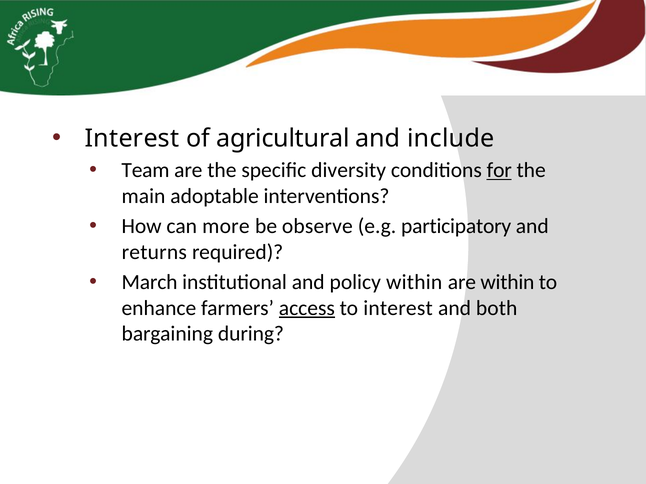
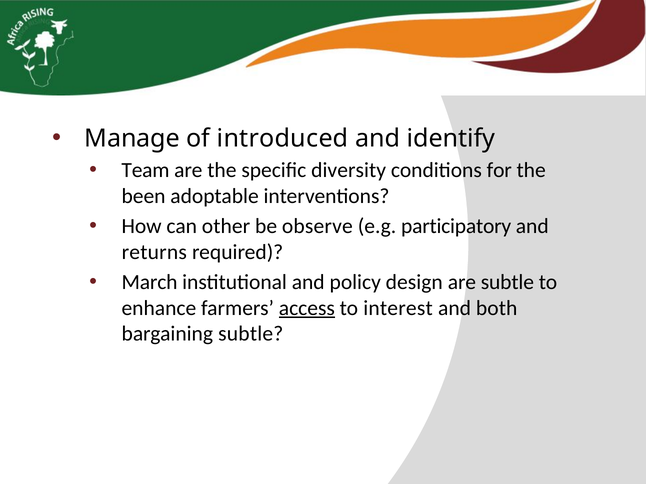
Interest: Interest -> Manage (132, 138)
agricultural: agricultural -> introduced (283, 138)
include: include -> identify (451, 138)
for underline: present -> none (499, 171)
main: main -> been (144, 196)
more: more -> other (226, 226)
policy within: within -> design (414, 282)
are within: within -> subtle (507, 282)
bargaining during: during -> subtle (251, 334)
